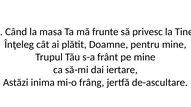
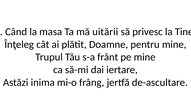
frunte: frunte -> uitării (105, 32)
